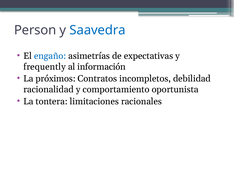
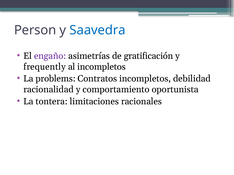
engaño colour: blue -> purple (50, 56)
expectativas: expectativas -> gratificación (149, 56)
al información: información -> incompletos (101, 67)
próximos: próximos -> problems (56, 79)
